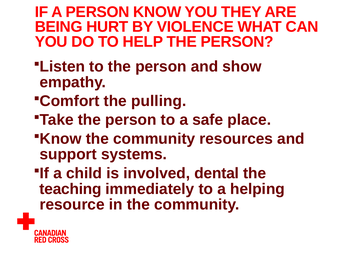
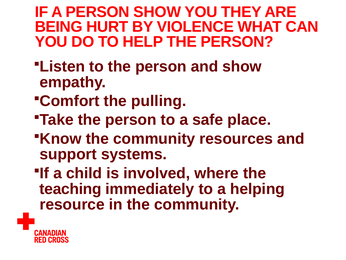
PERSON KNOW: KNOW -> SHOW (157, 12)
dental: dental -> where (217, 173)
